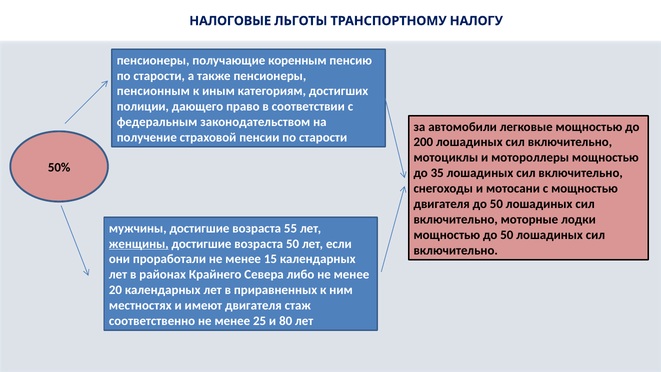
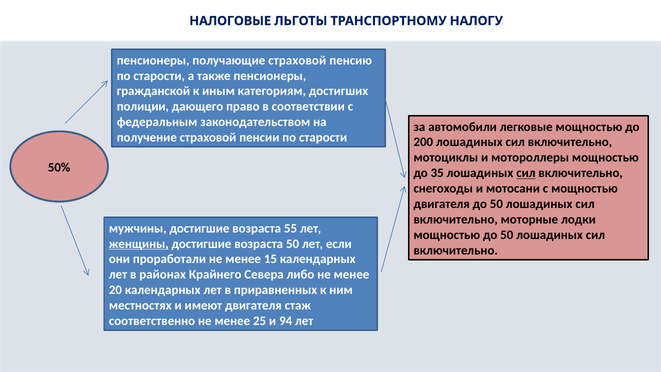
получающие коренным: коренным -> страховой (297, 60)
пенсионным: пенсионным -> гражданской (153, 91)
сил underline: none -> present (526, 173)
80: 80 -> 94 (286, 321)
